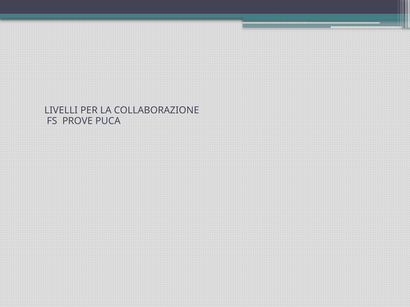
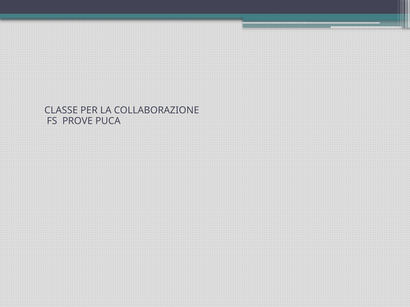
LIVELLI: LIVELLI -> CLASSE (61, 111)
